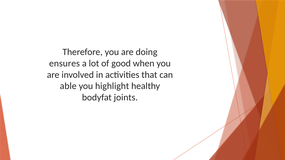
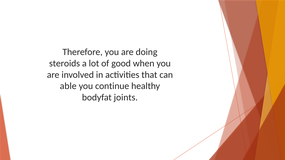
ensures: ensures -> steroids (65, 63)
highlight: highlight -> continue (112, 86)
